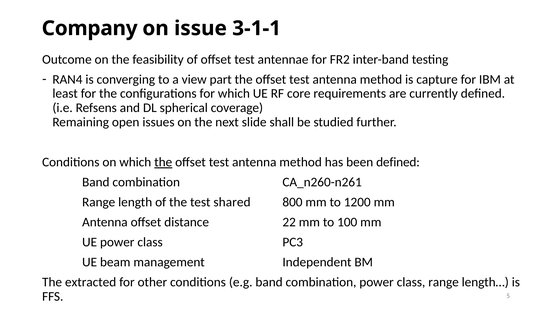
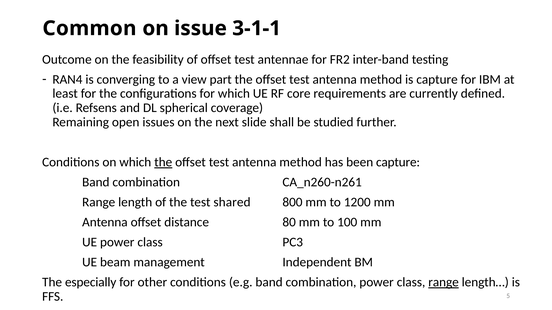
Company: Company -> Common (89, 28)
been defined: defined -> capture (398, 162)
22: 22 -> 80 (289, 222)
extracted: extracted -> especially (91, 283)
range underline: none -> present (444, 283)
